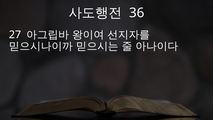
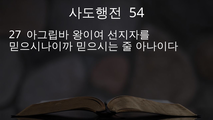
36: 36 -> 54 (137, 13)
